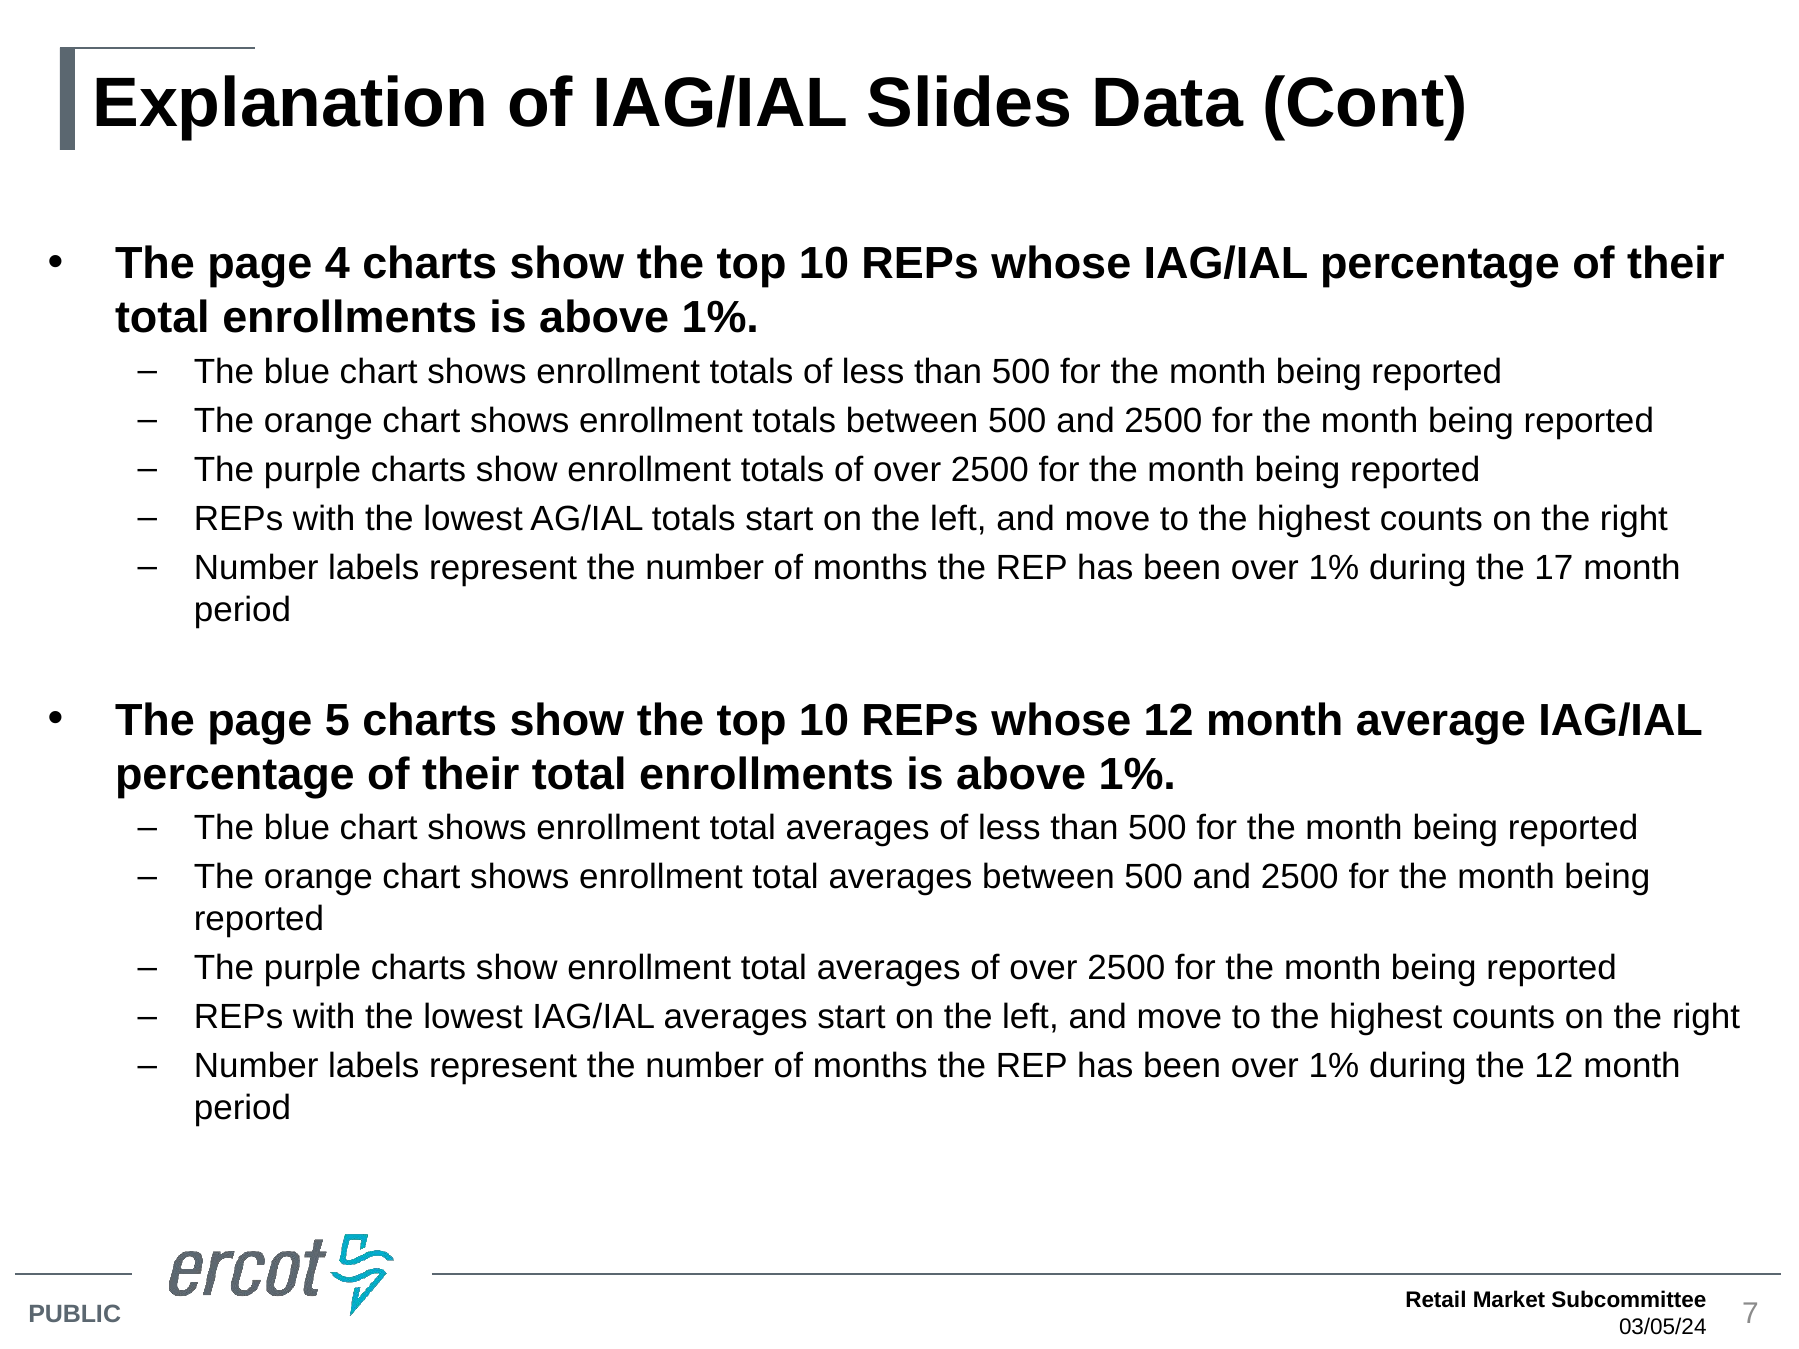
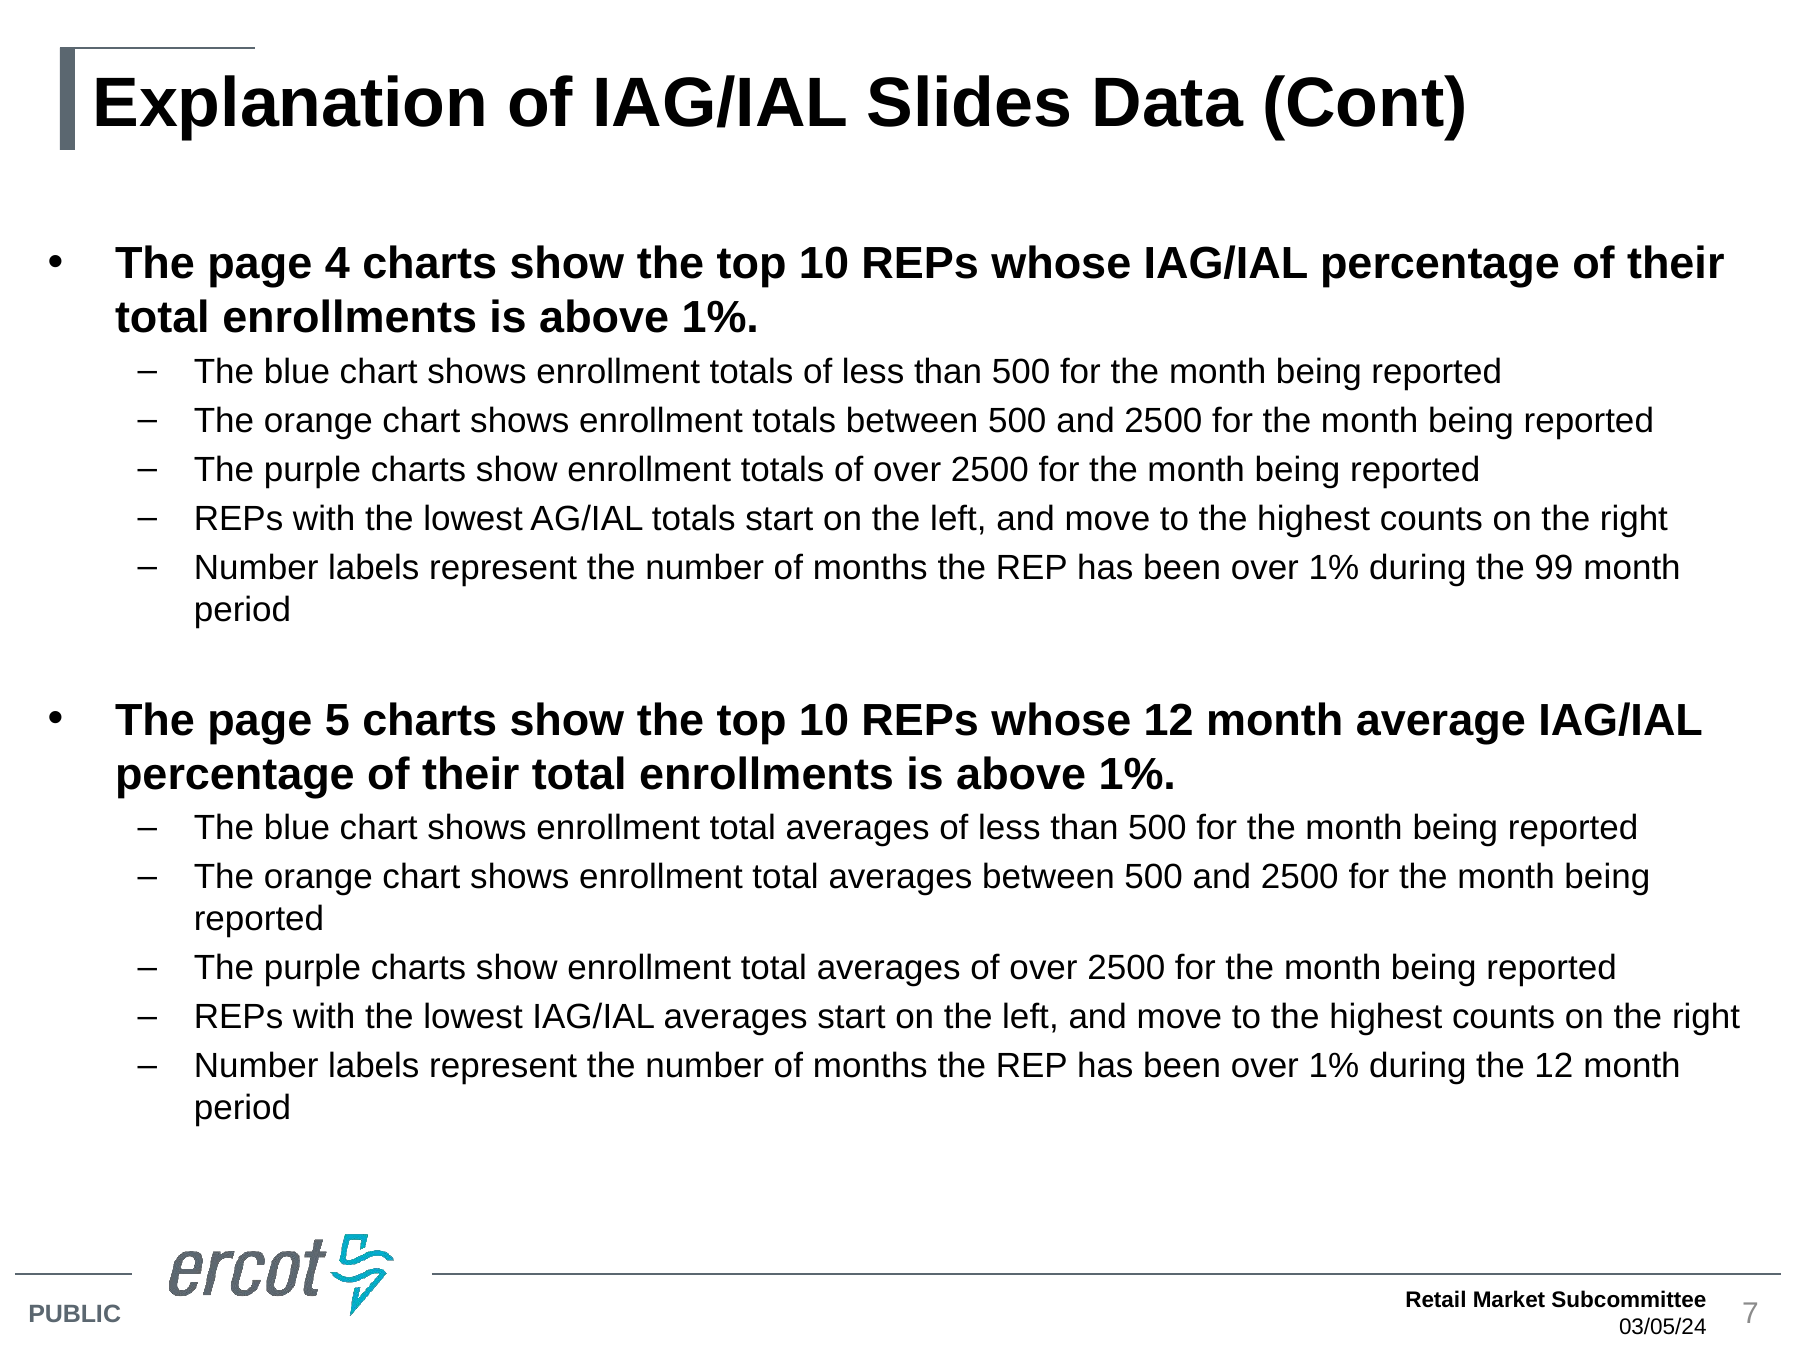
17: 17 -> 99 (1554, 568)
